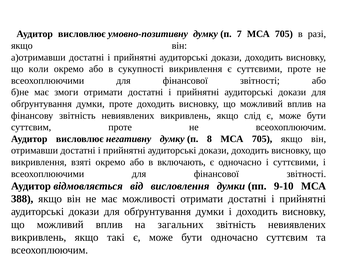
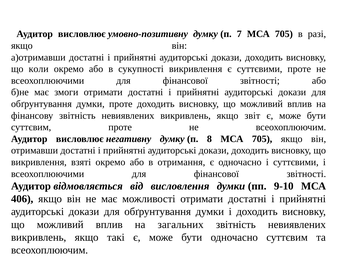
слід: слід -> звіт (252, 116)
включають: включають -> отримання (181, 162)
388: 388 -> 406 (22, 199)
